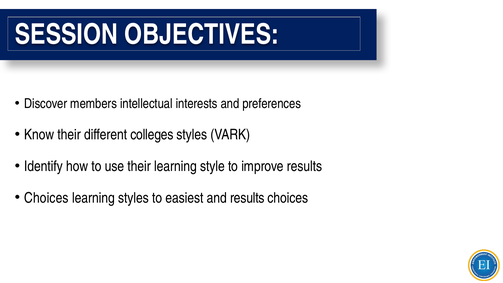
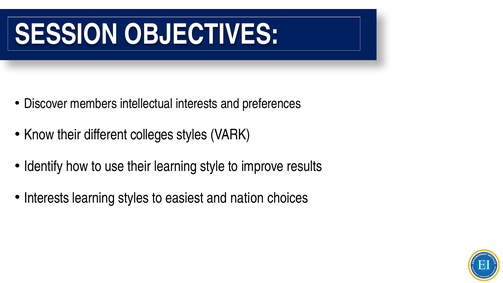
Choices: Choices -> Interests (47, 198)
and results: results -> nation (247, 198)
